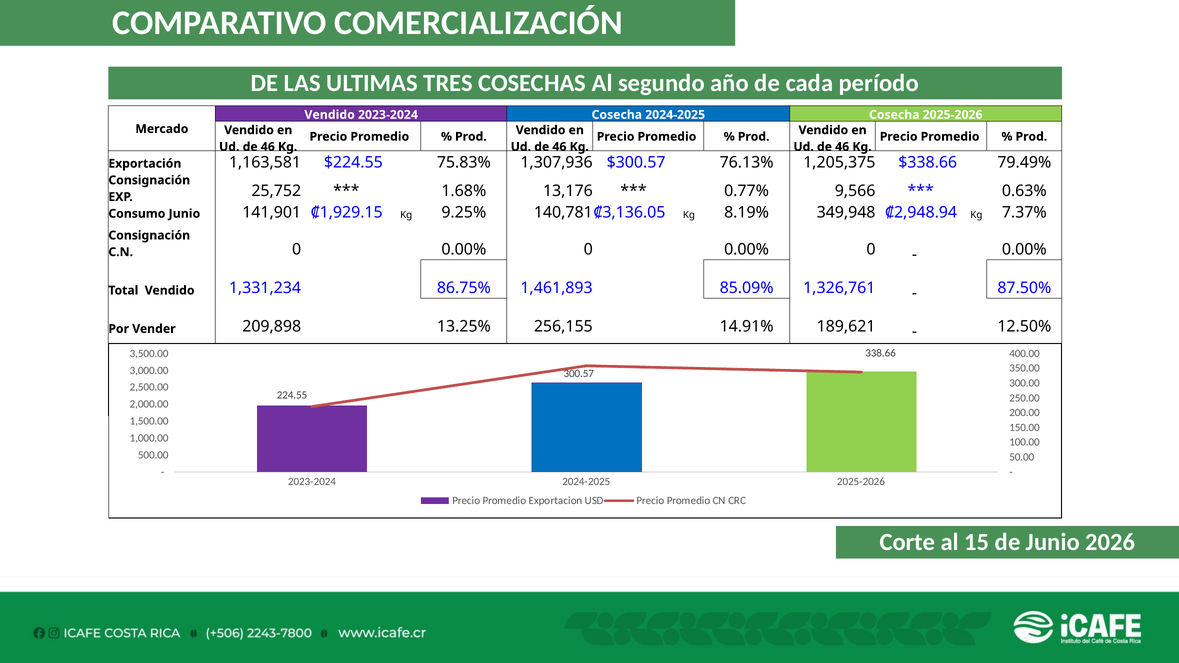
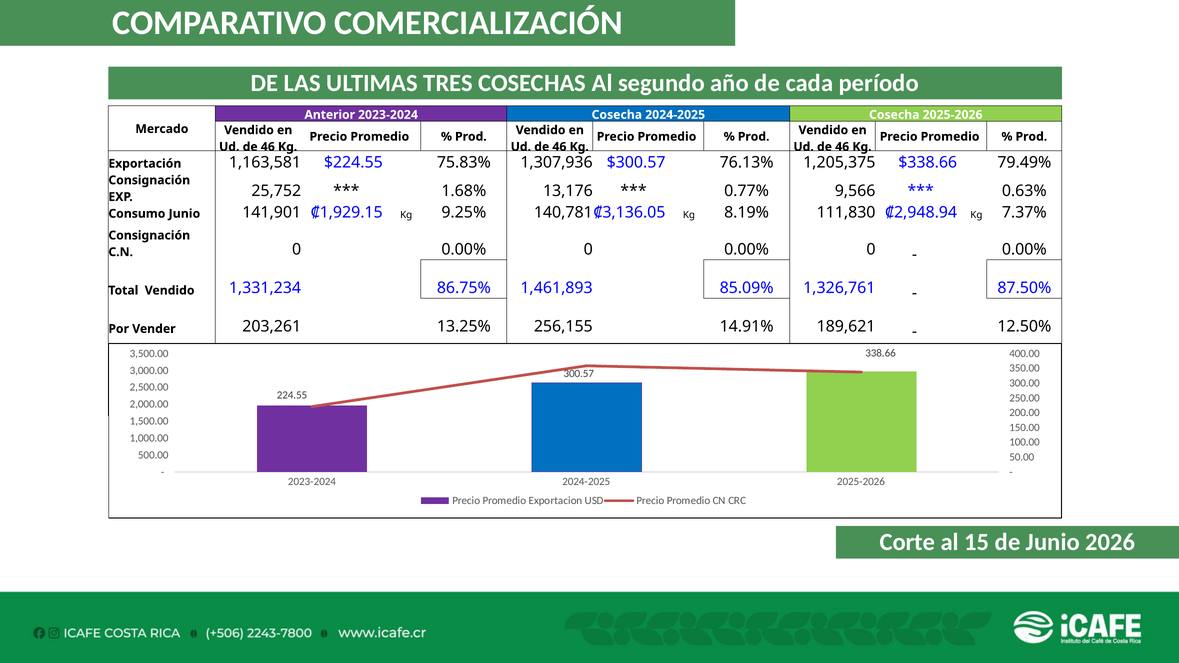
Vendido: Vendido -> Anterior (330, 115)
349,948: 349,948 -> 111,830 (846, 212)
209,898: 209,898 -> 203,261 (272, 327)
